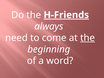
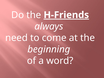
the underline: present -> none (88, 38)
